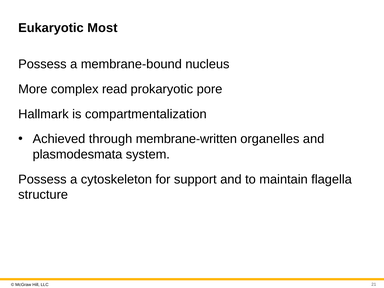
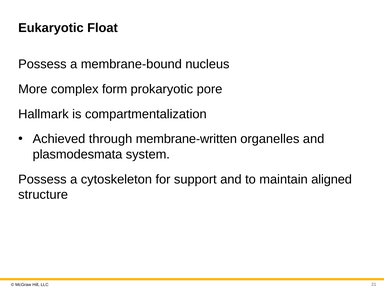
Most: Most -> Float (103, 28)
read: read -> form (115, 89)
flagella: flagella -> aligned (332, 179)
